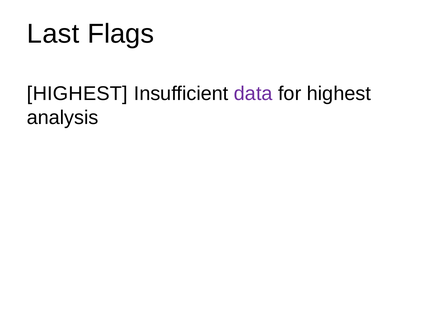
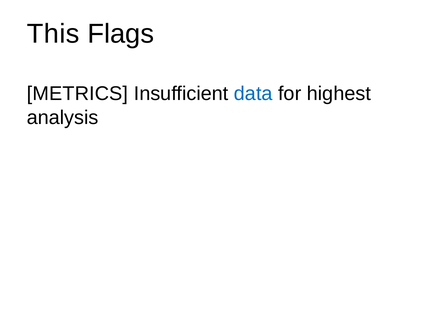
Last: Last -> This (53, 34)
HIGHEST: HIGHEST -> METRICS (77, 94)
data colour: purple -> blue (253, 94)
